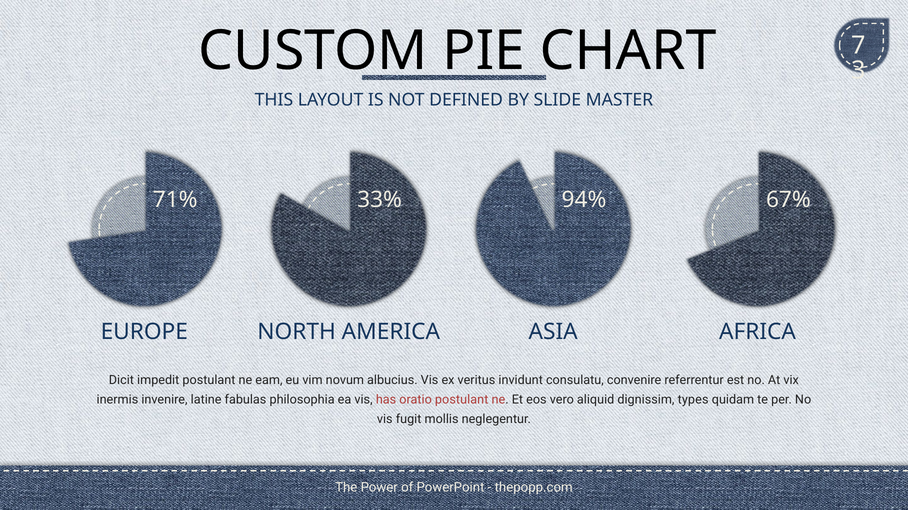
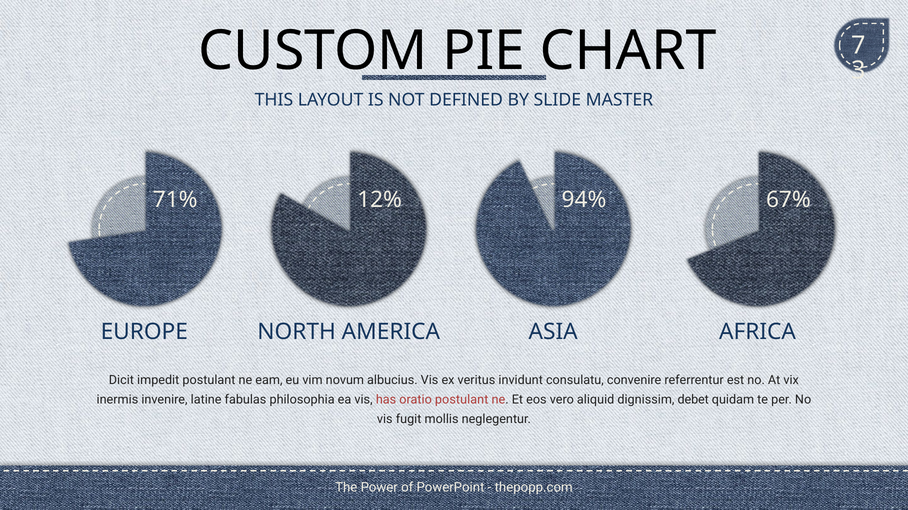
33%: 33% -> 12% (380, 200)
types: types -> debet (693, 400)
